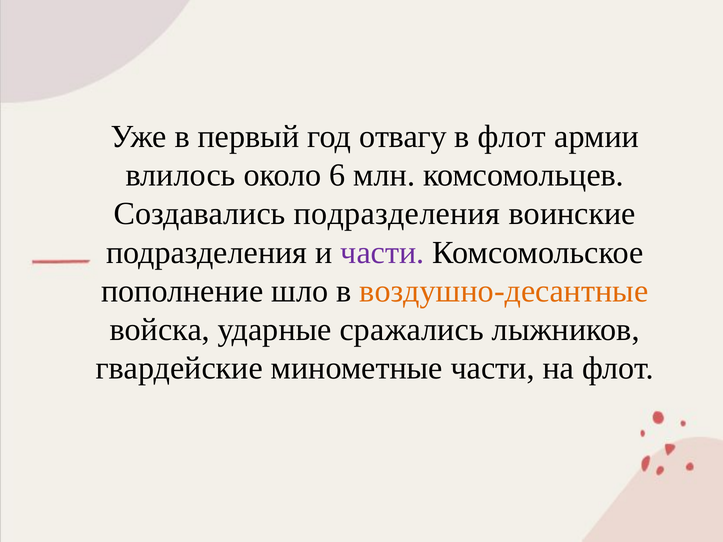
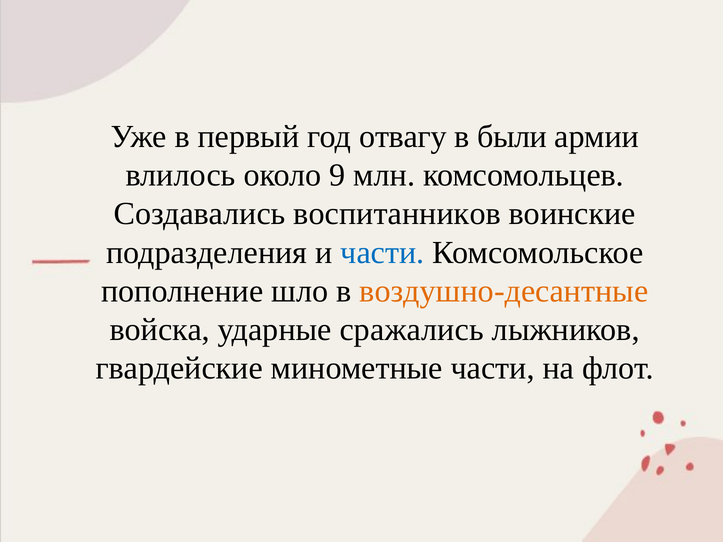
в флот: флот -> были (512, 137)
6: 6 -> 9 (337, 175)
Создавались подразделения: подразделения -> воспитанников (397, 214)
части colour: purple -> blue (382, 253)
